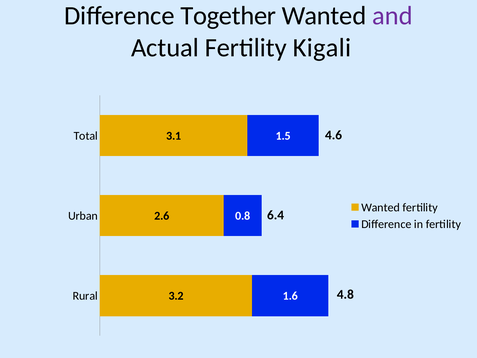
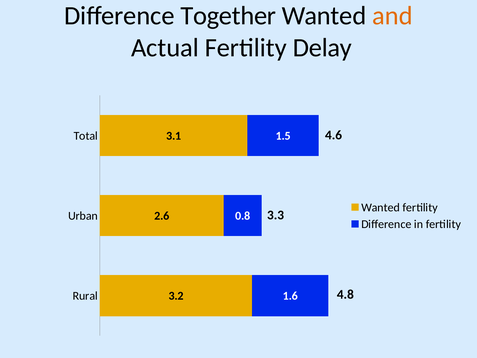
and colour: purple -> orange (393, 16)
Kigali: Kigali -> Delay (322, 48)
6.4: 6.4 -> 3.3 (276, 215)
